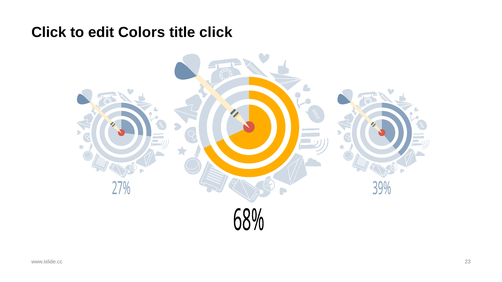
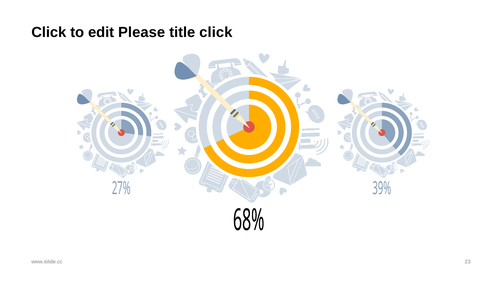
Colors: Colors -> Please (142, 32)
